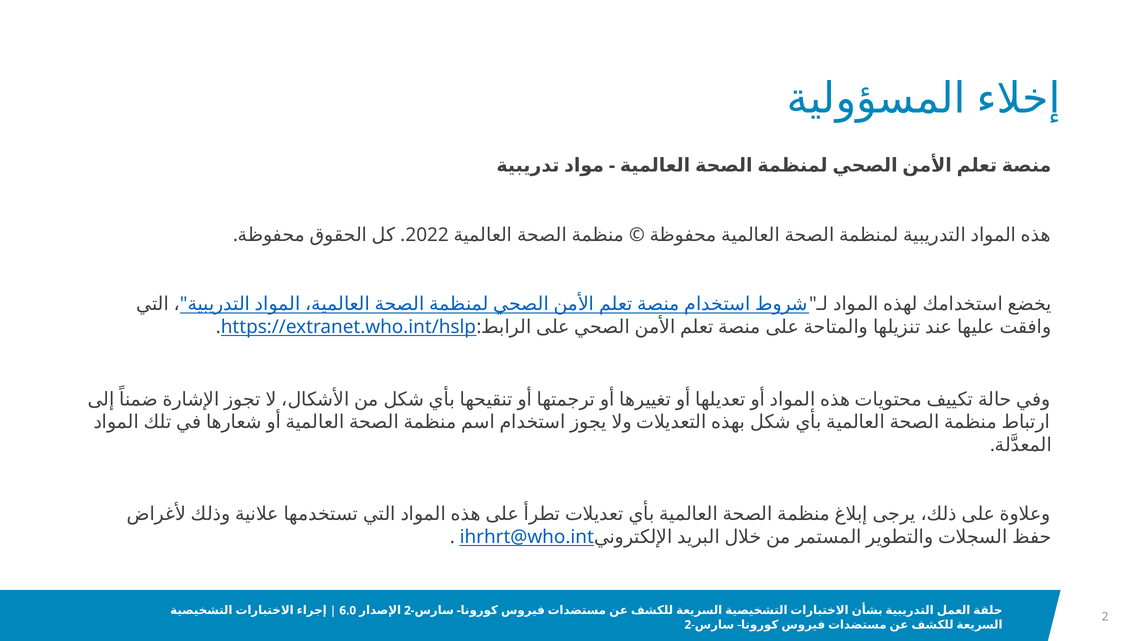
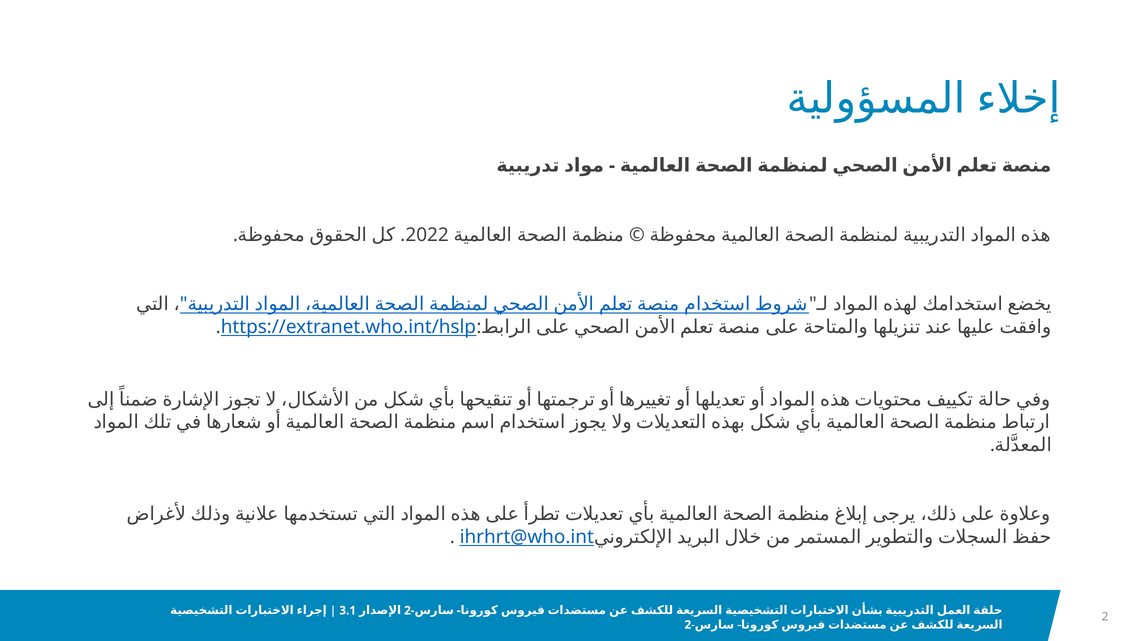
6.0: 6.0 -> 3.1 (348, 610)
